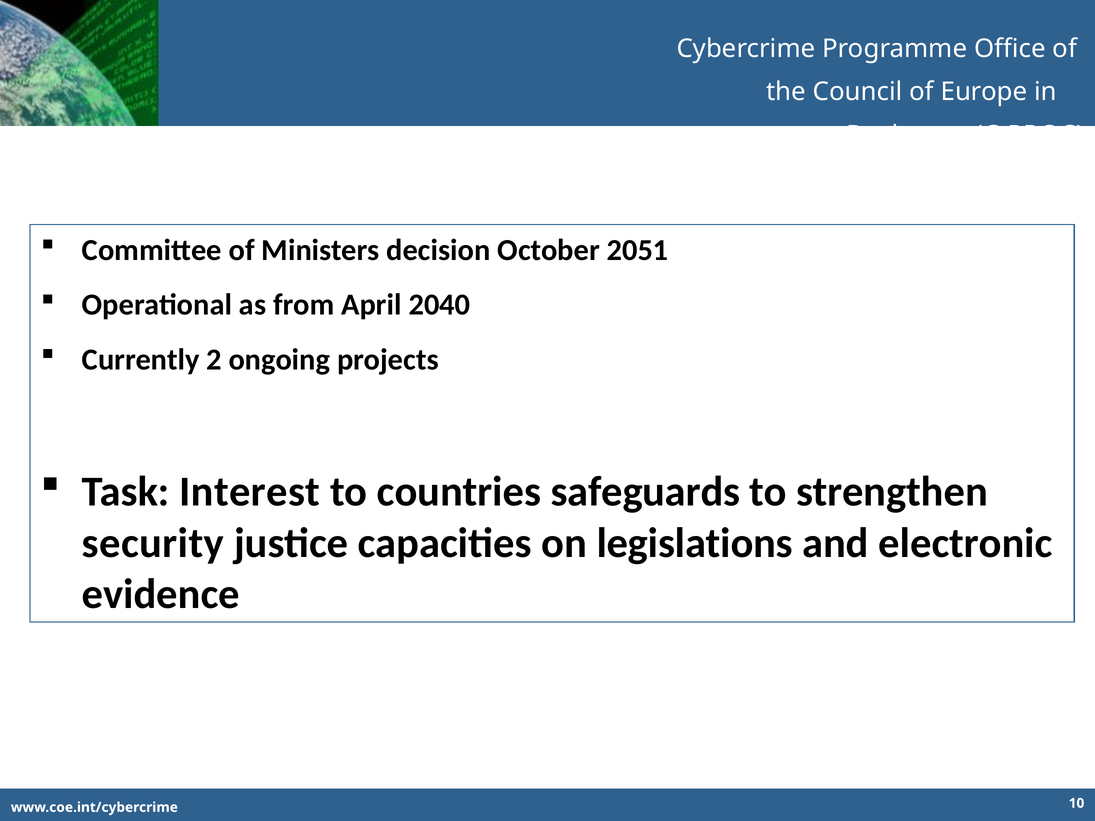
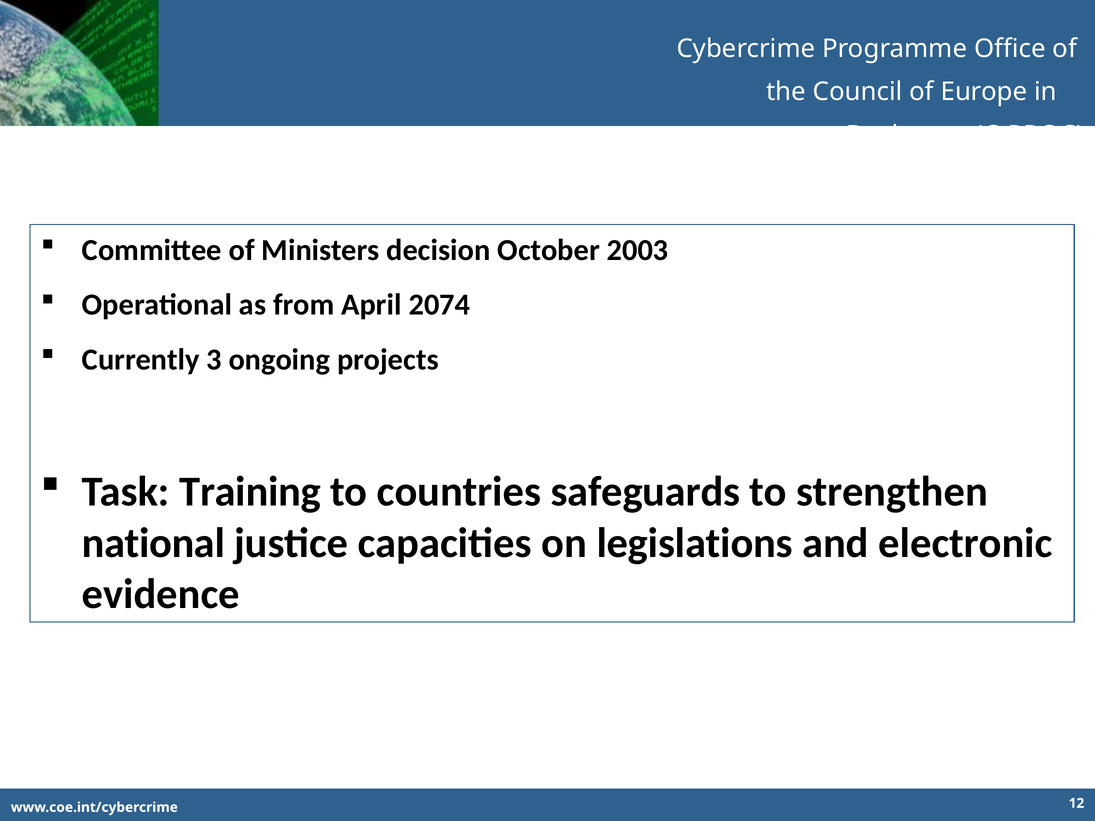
2051: 2051 -> 2003 (638, 250)
2040: 2040 -> 2074 (439, 305)
2: 2 -> 3 (214, 360)
Interest: Interest -> Training (250, 492)
security: security -> national (153, 543)
10: 10 -> 12 (1077, 803)
